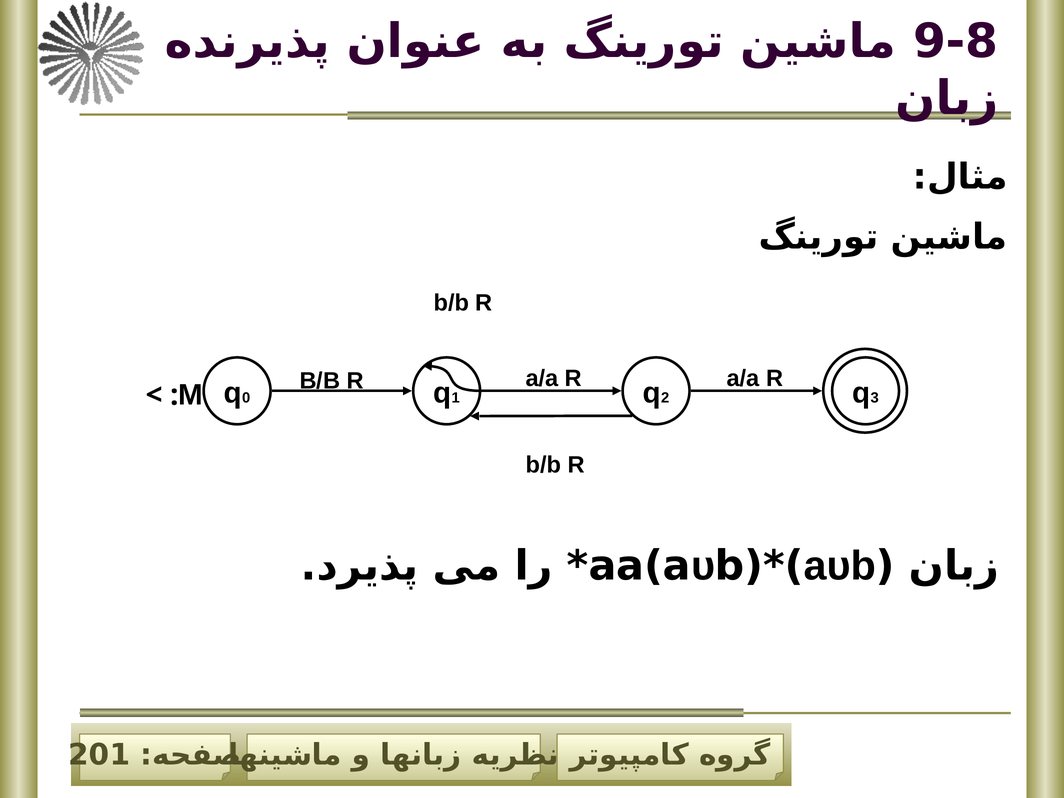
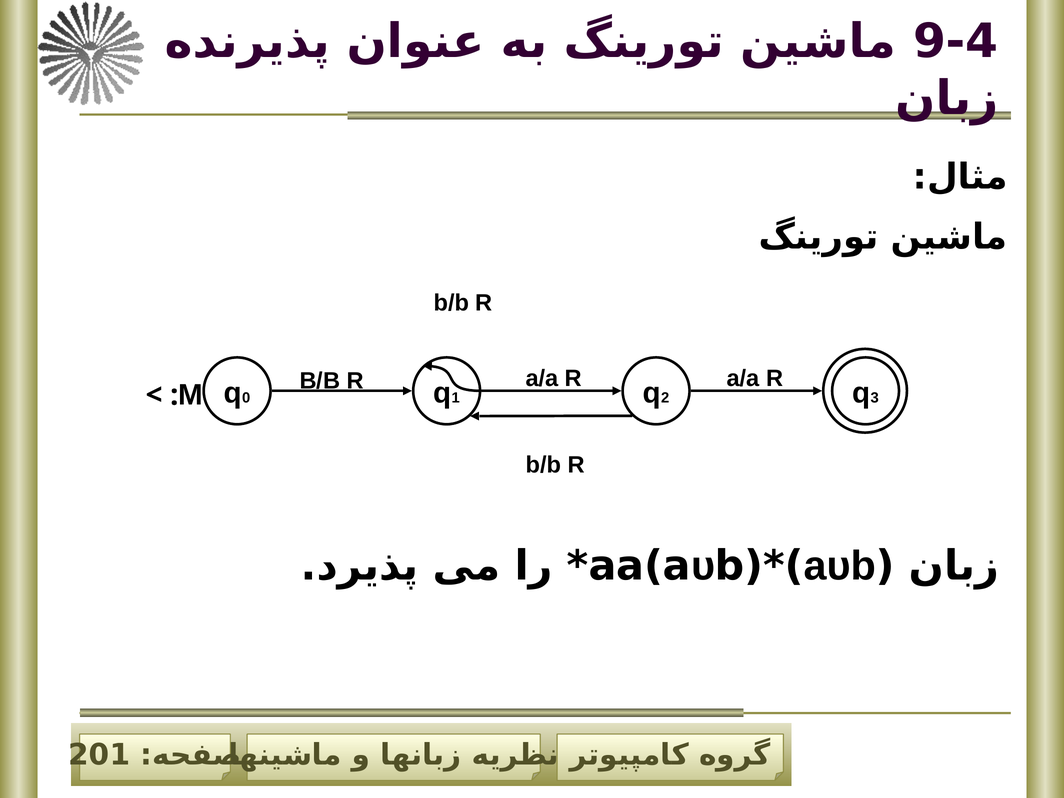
9-8: 9-8 -> 9-4 (956, 42)
